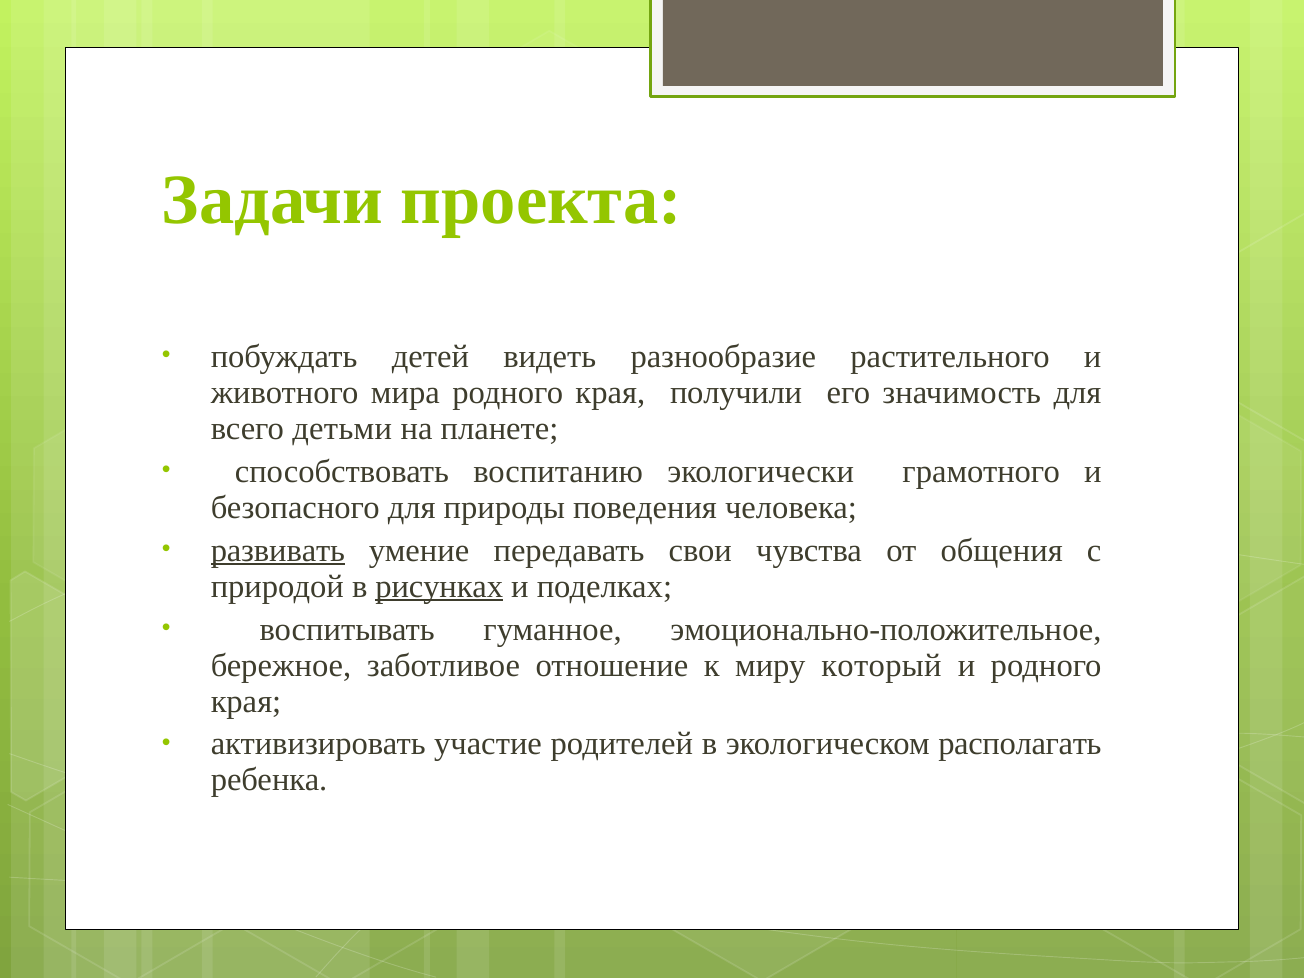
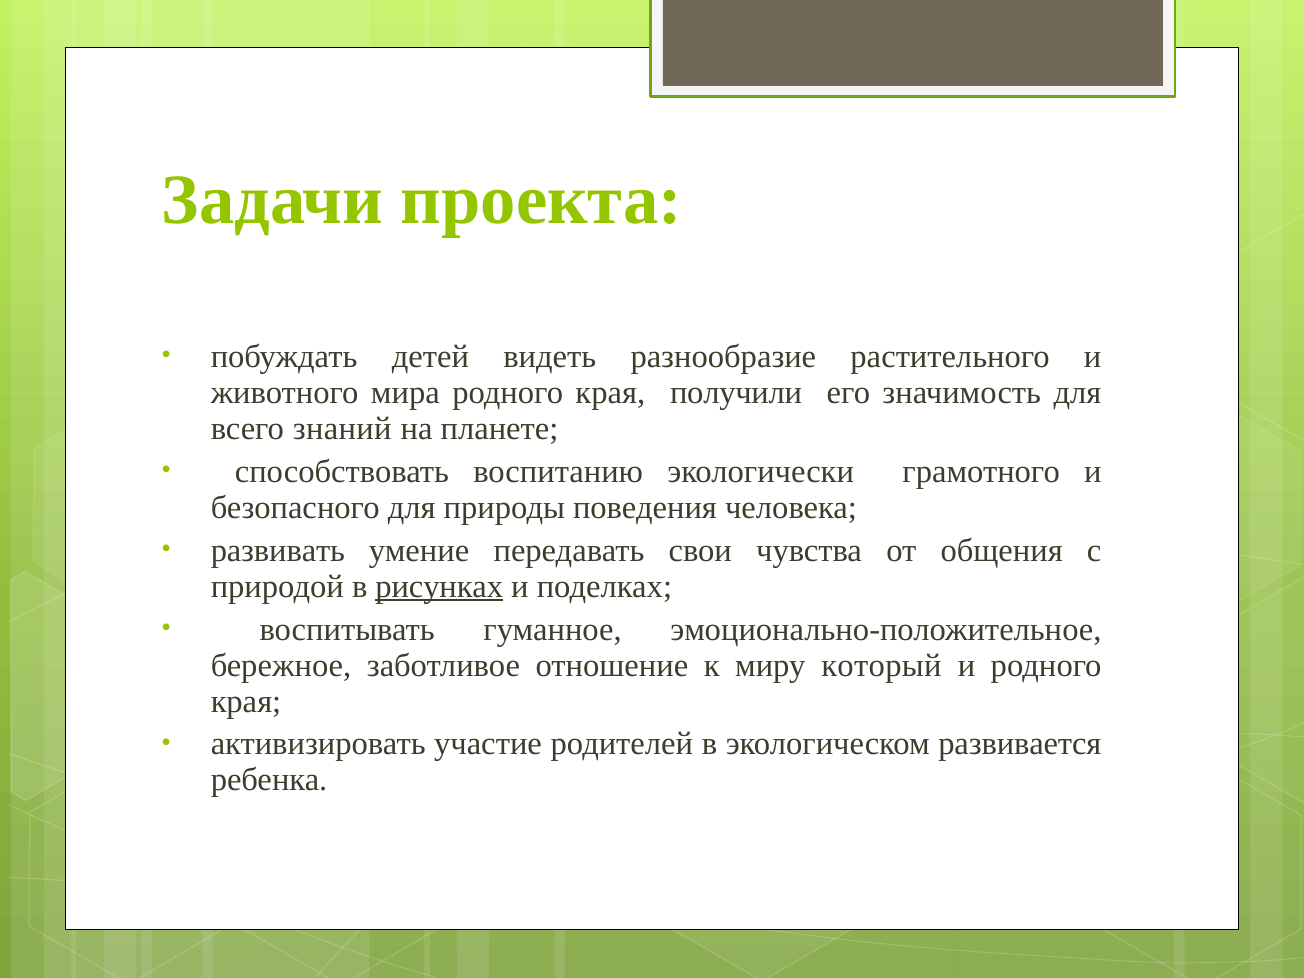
детьми: детьми -> знаний (342, 429)
развивать underline: present -> none (278, 550)
располагать: располагать -> развивается (1020, 744)
